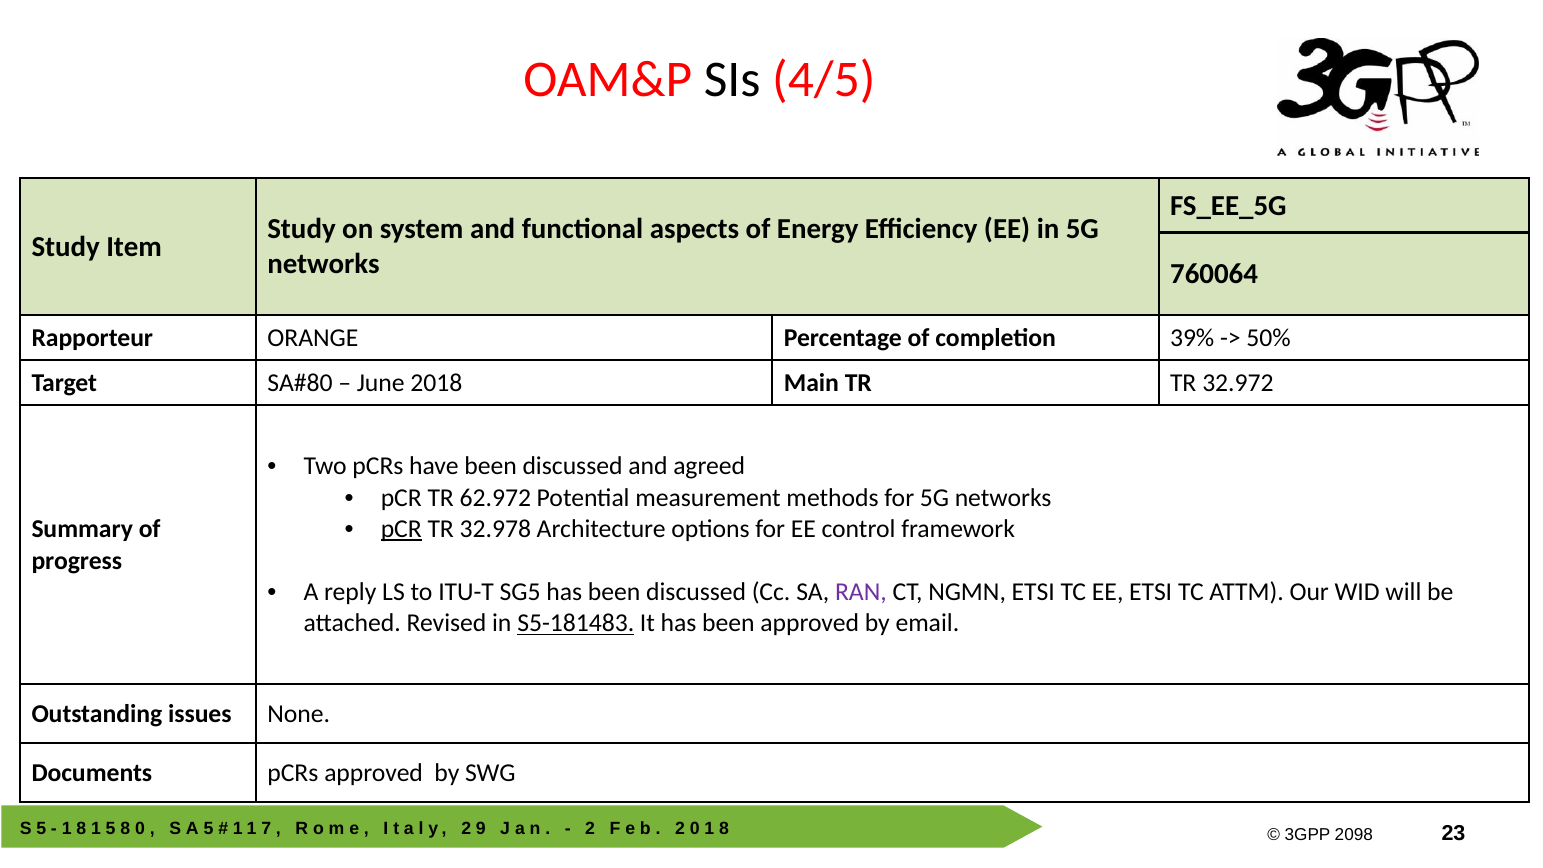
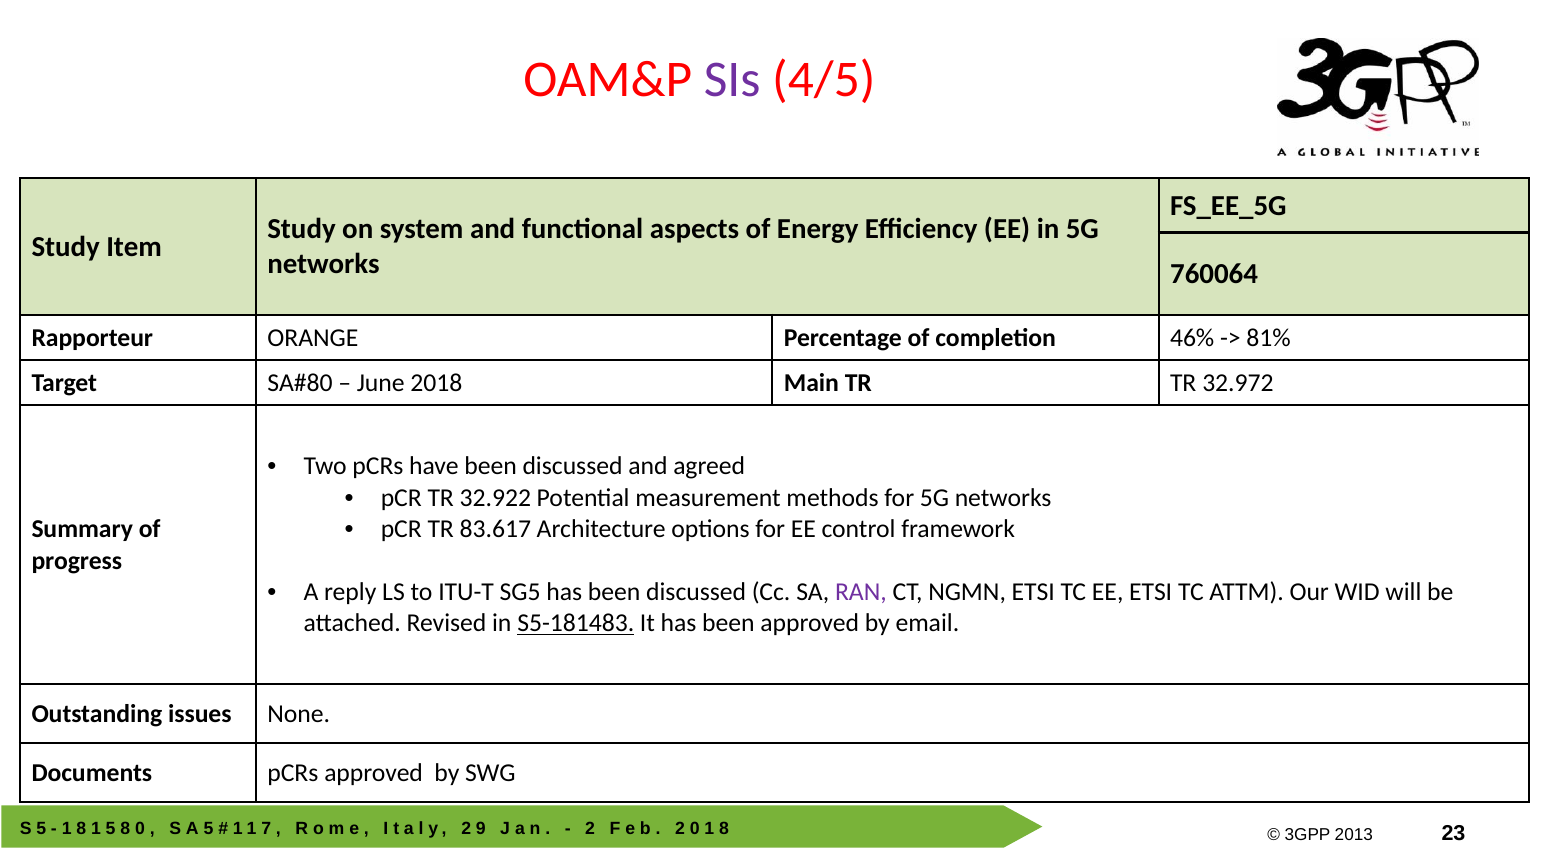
SIs colour: black -> purple (732, 80)
39%: 39% -> 46% (1192, 338)
50%: 50% -> 81% (1269, 338)
62.972: 62.972 -> 32.922 (495, 498)
pCR underline: present -> none (401, 529)
32.978: 32.978 -> 83.617 (495, 529)
2098: 2098 -> 2013 (1354, 835)
